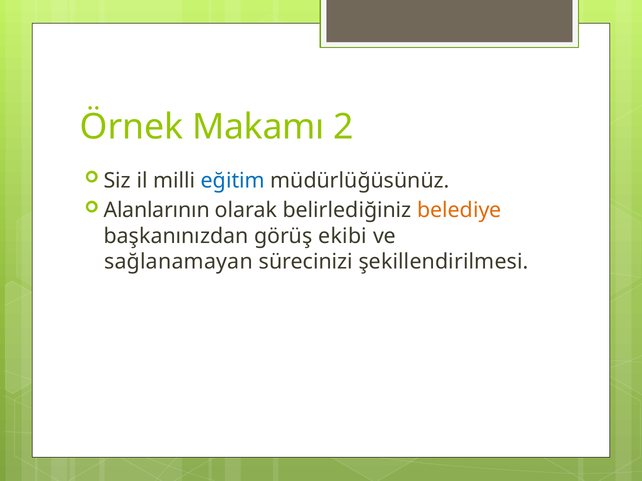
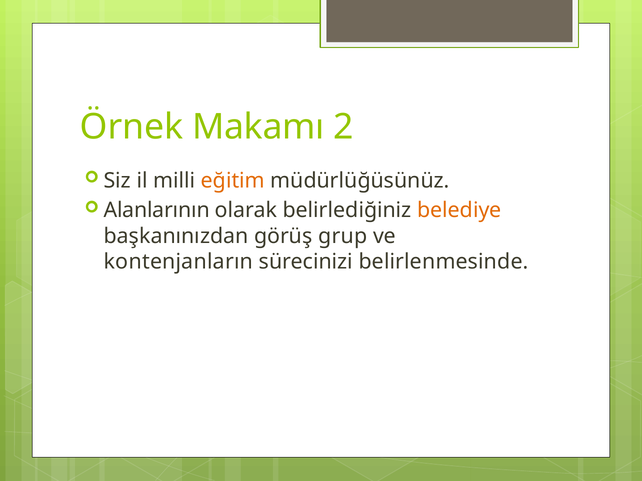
eğitim colour: blue -> orange (233, 181)
ekibi: ekibi -> grup (343, 236)
sağlanamayan: sağlanamayan -> kontenjanların (178, 262)
şekillendirilmesi: şekillendirilmesi -> belirlenmesinde (444, 262)
